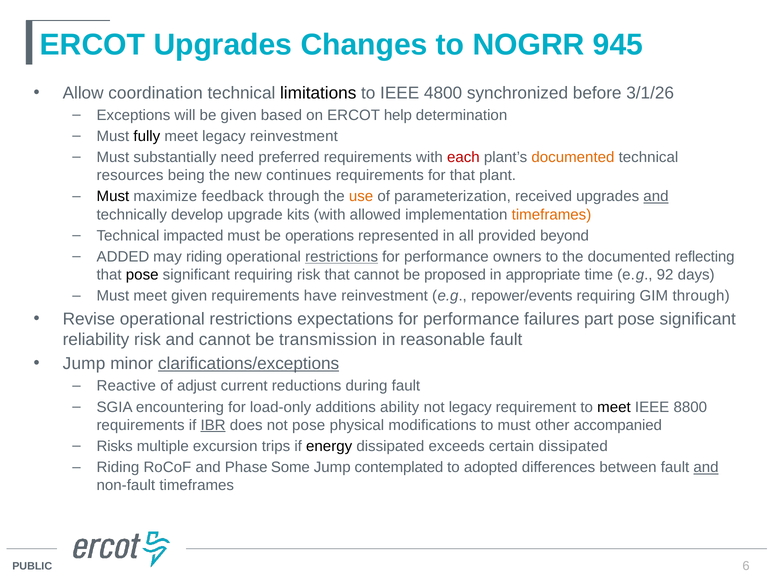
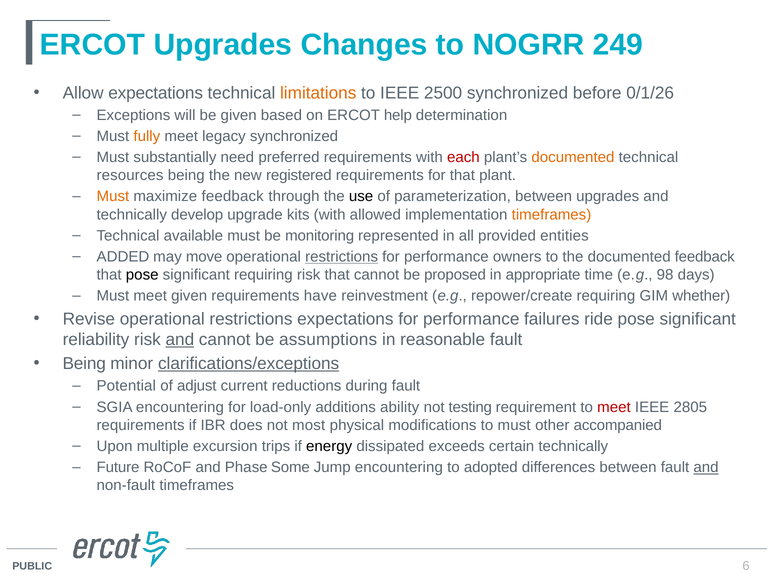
945: 945 -> 249 (618, 45)
Allow coordination: coordination -> expectations (156, 93)
limitations colour: black -> orange (318, 93)
4800: 4800 -> 2500 (443, 93)
3/1/26: 3/1/26 -> 0/1/26 (650, 93)
fully colour: black -> orange (147, 136)
legacy reinvestment: reinvestment -> synchronized (294, 136)
continues: continues -> registered (299, 175)
Must colour: black -> orange (113, 197)
use colour: orange -> black (361, 197)
parameterization received: received -> between (544, 197)
and underline: present -> none (656, 197)
impacted: impacted -> available (193, 236)
operations: operations -> monitoring (320, 236)
beyond: beyond -> entities (564, 236)
may riding: riding -> move (204, 257)
documented reflecting: reflecting -> feedback (705, 257)
92: 92 -> 98 (665, 275)
repower/events: repower/events -> repower/create (522, 296)
GIM through: through -> whether (701, 296)
part: part -> ride (599, 319)
and underline: none -> present (180, 340)
transmission: transmission -> assumptions (328, 340)
Jump: Jump -> Being (84, 364)
Reactive: Reactive -> Potential (126, 386)
not legacy: legacy -> testing (470, 407)
meet colour: black -> red (614, 407)
8800: 8800 -> 2805 (690, 407)
IBR underline: present -> none (213, 425)
not pose: pose -> most (309, 425)
Risks: Risks -> Upon (115, 446)
certain dissipated: dissipated -> technically (573, 446)
Riding: Riding -> Future (118, 468)
Jump contemplated: contemplated -> encountering (399, 468)
